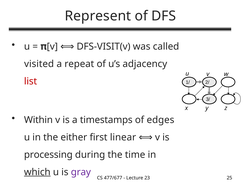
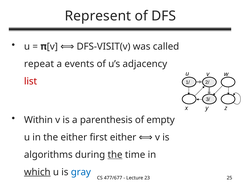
visited: visited -> repeat (39, 64)
repeat: repeat -> events (79, 64)
timestamps: timestamps -> parenthesis (106, 119)
edges: edges -> empty (161, 119)
first linear: linear -> either (123, 137)
processing: processing -> algorithms (48, 154)
the underline: none -> present (115, 154)
gray colour: purple -> blue (81, 171)
